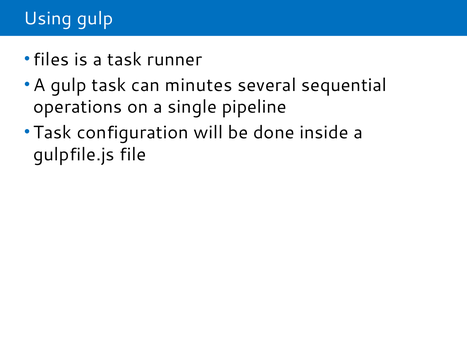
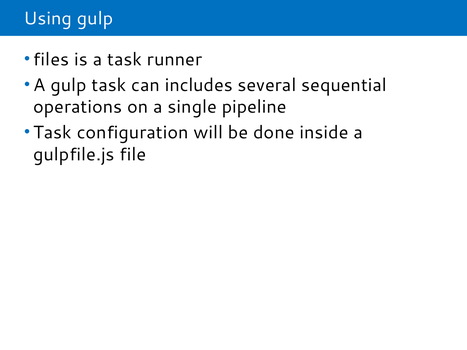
minutes: minutes -> includes (199, 85)
